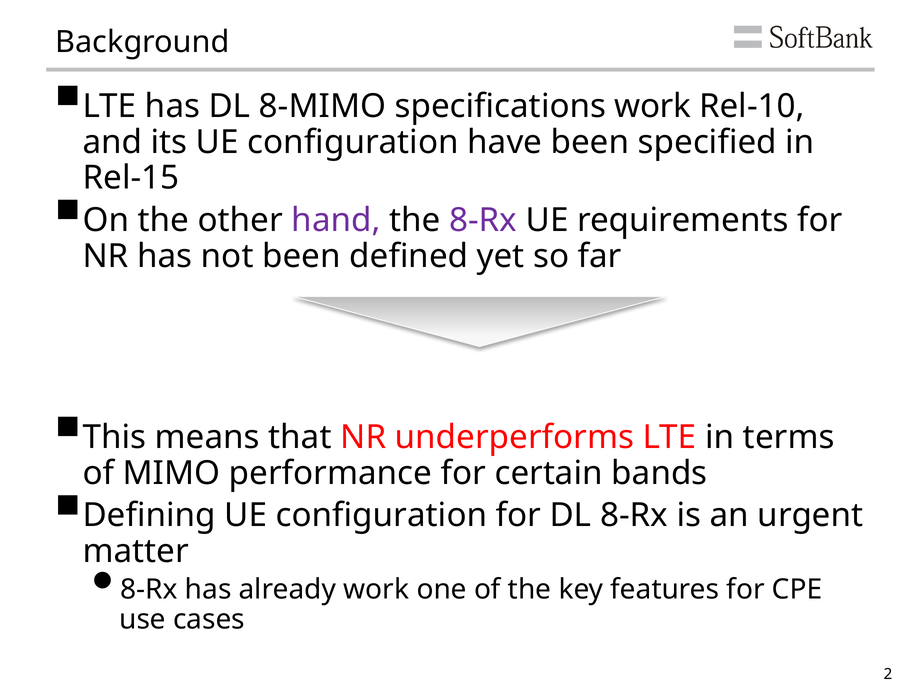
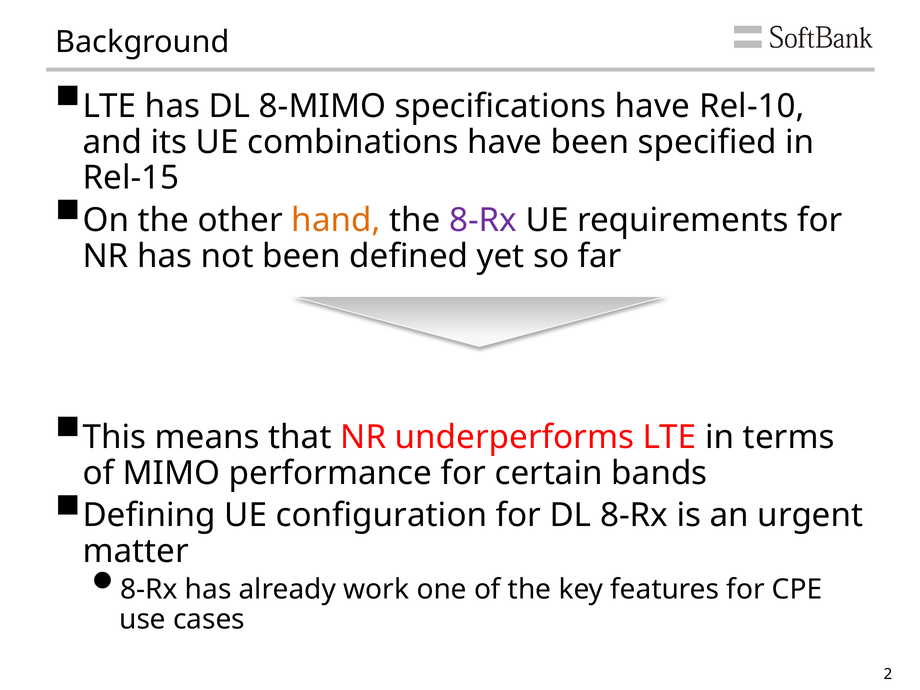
specifications work: work -> have (652, 106)
its UE configuration: configuration -> combinations (353, 142)
hand colour: purple -> orange (336, 220)
